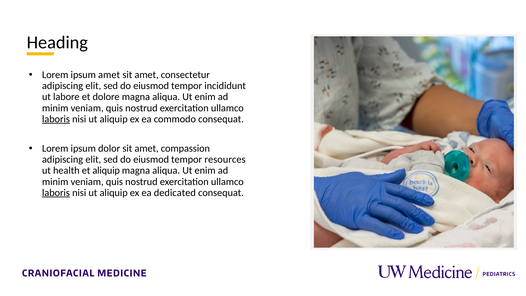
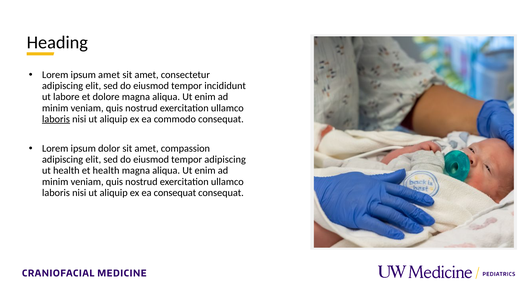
tempor resources: resources -> adipiscing (225, 159)
et aliquip: aliquip -> health (106, 171)
laboris underline: present -> none (56, 193)
ea dedicated: dedicated -> consequat (175, 193)
